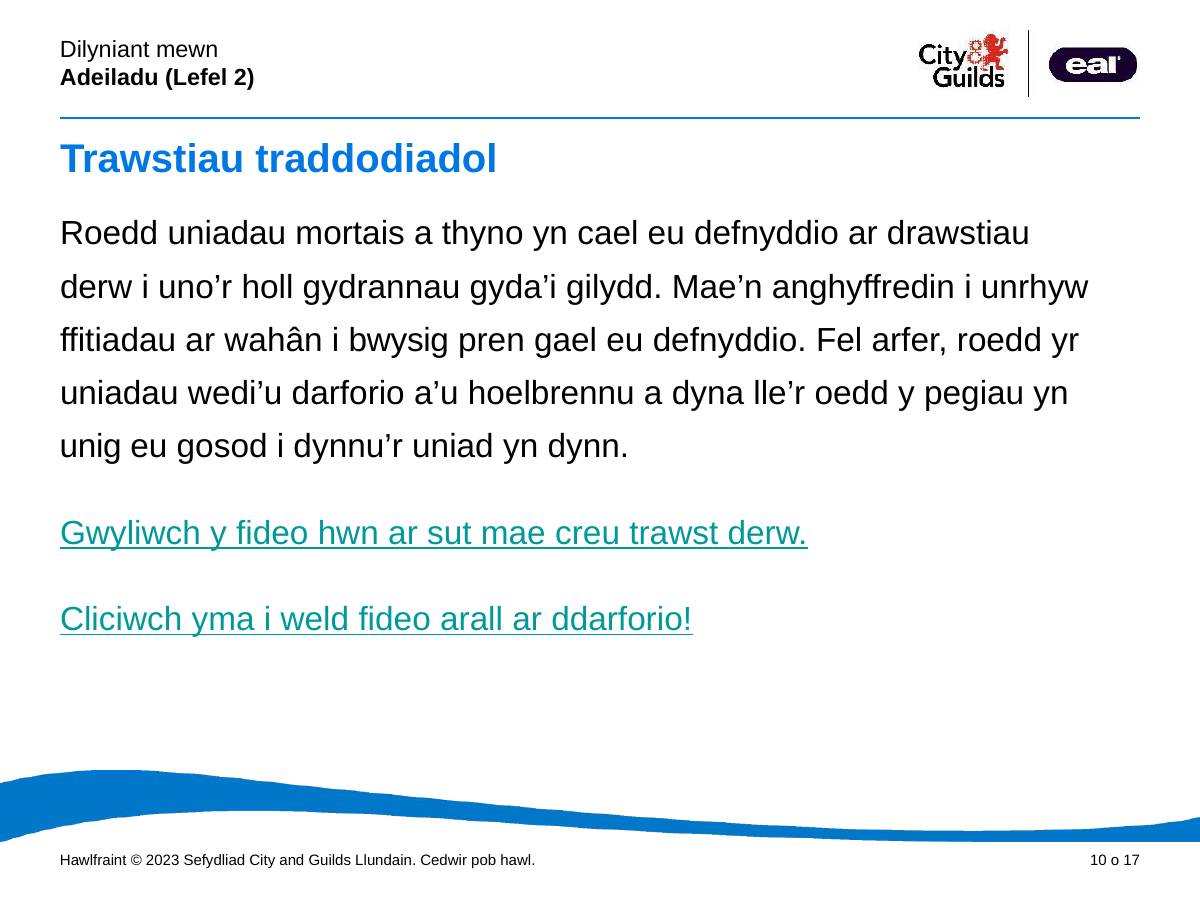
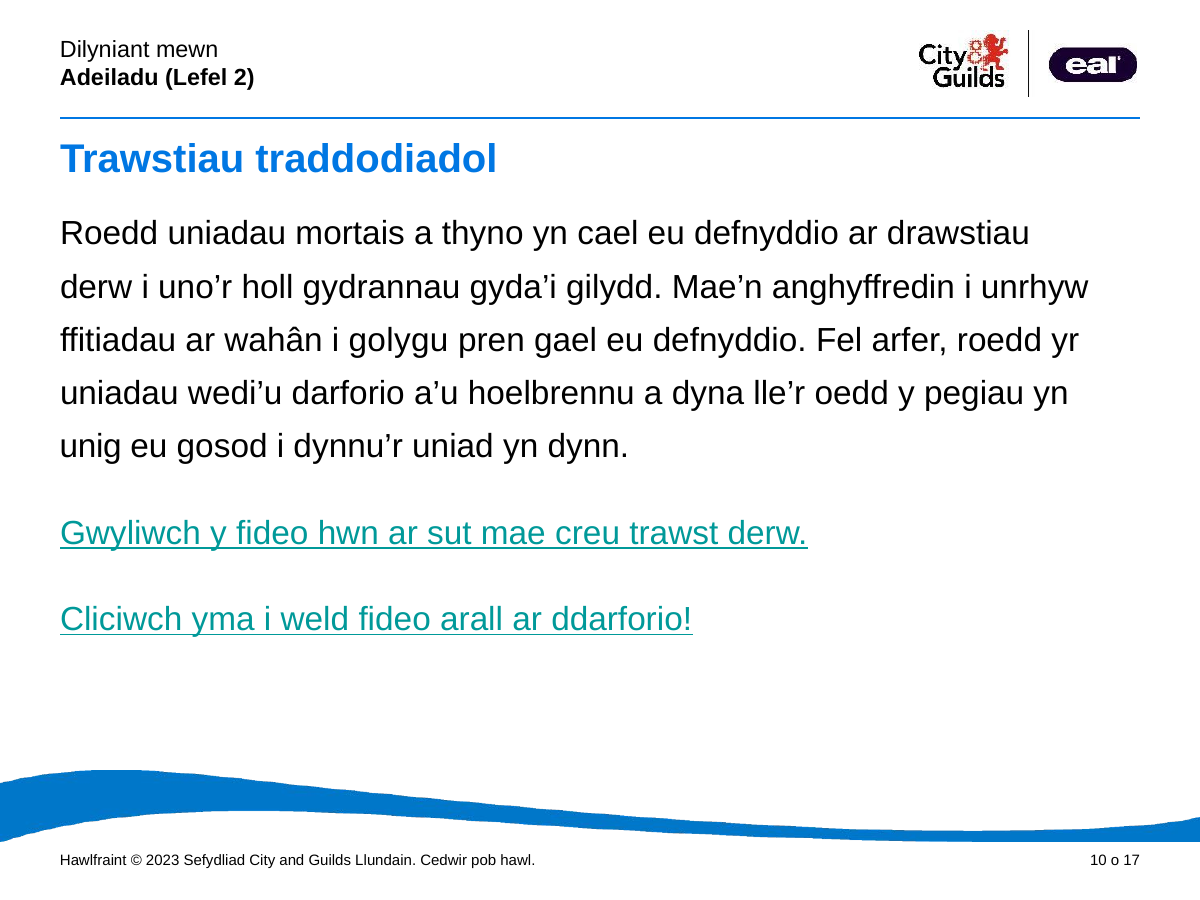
bwysig: bwysig -> golygu (399, 340)
